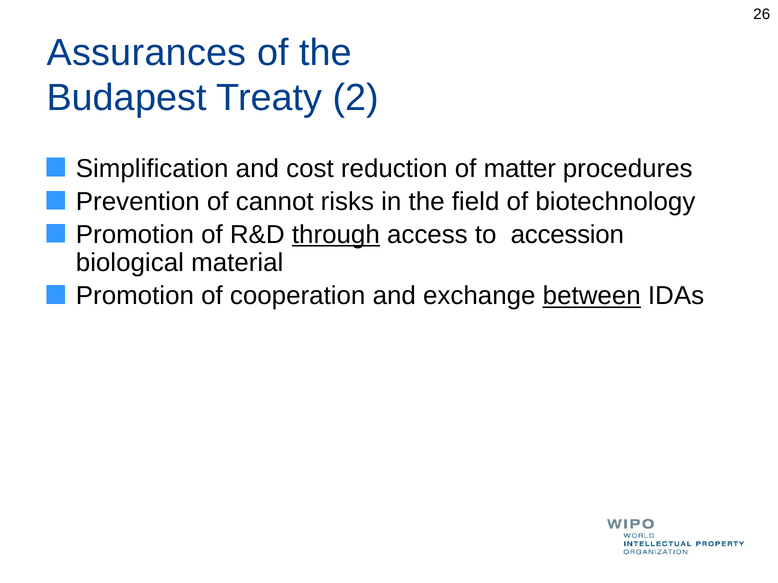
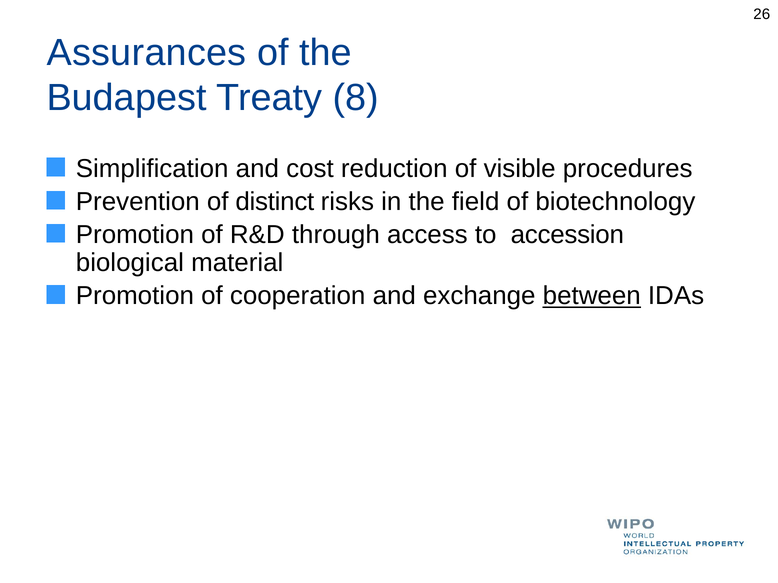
2: 2 -> 8 (356, 98)
matter: matter -> visible (520, 169)
cannot: cannot -> distinct (275, 202)
through underline: present -> none (336, 235)
